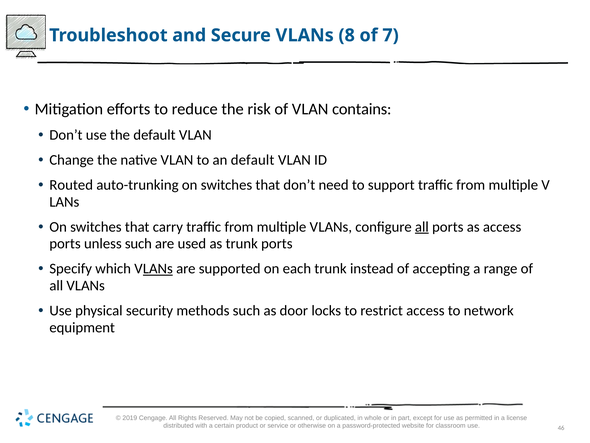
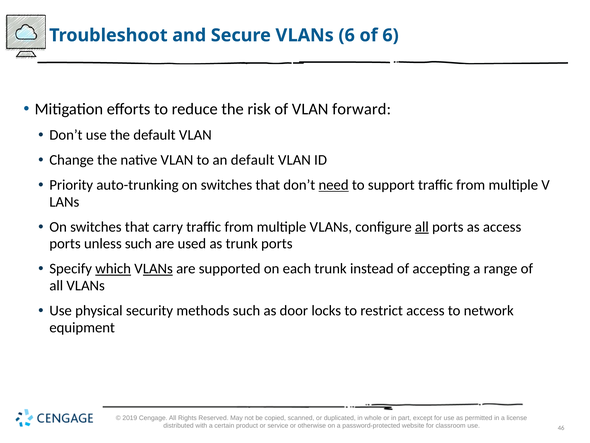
LANs 8: 8 -> 6 (347, 35)
of 7: 7 -> 6 (391, 35)
contains: contains -> forward (362, 109)
Routed: Routed -> Priority (71, 185)
need underline: none -> present (334, 185)
which underline: none -> present (113, 268)
